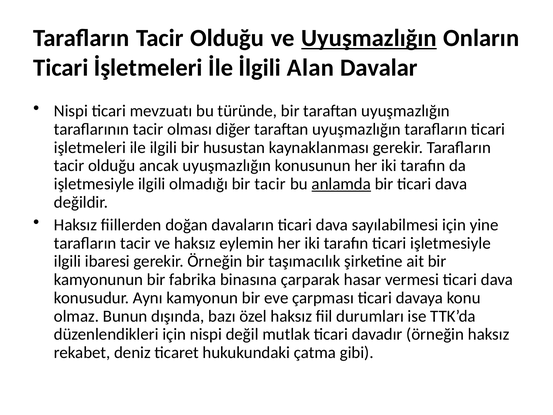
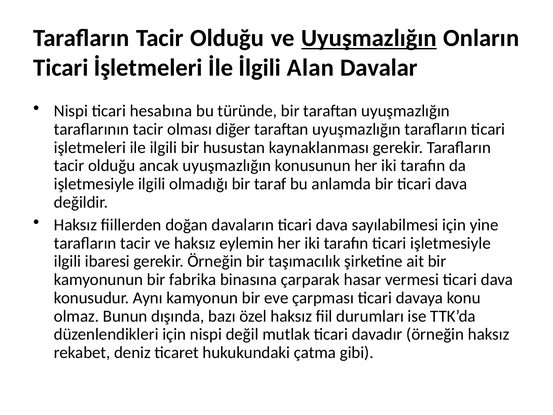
mevzuatı: mevzuatı -> hesabına (161, 111)
bir tacir: tacir -> taraf (270, 184)
anlamda underline: present -> none (341, 184)
